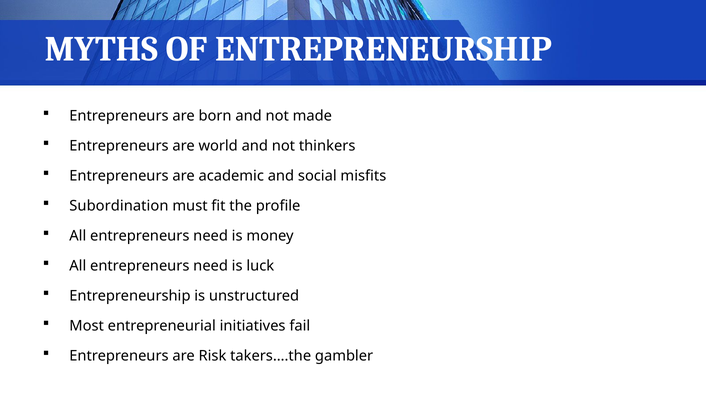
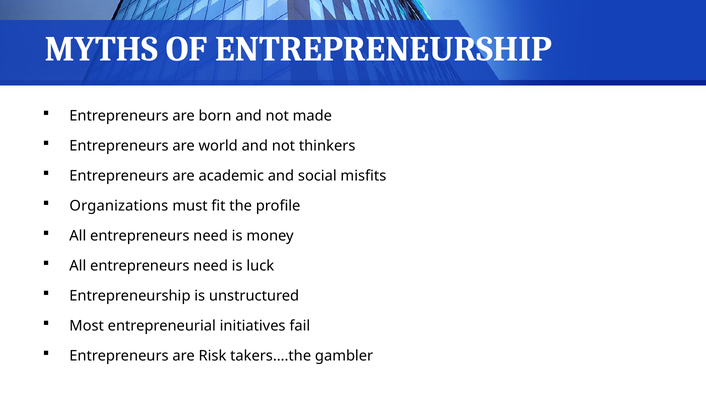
Subordination: Subordination -> Organizations (119, 206)
